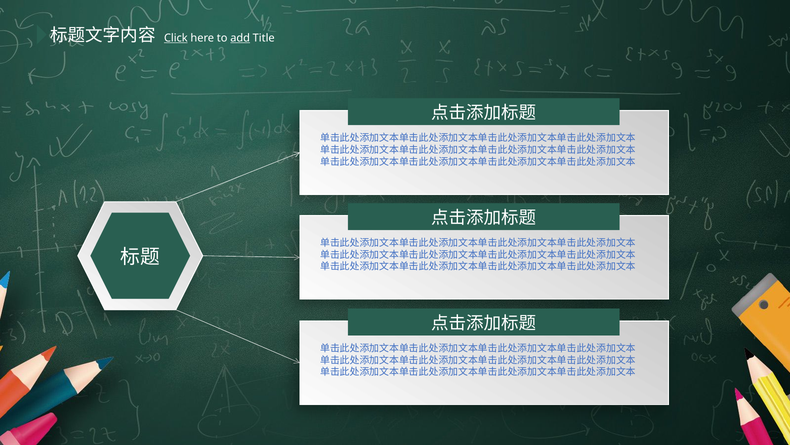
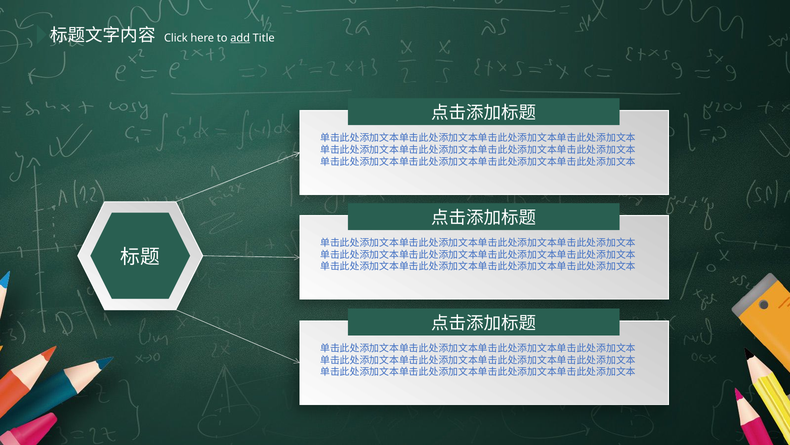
Click underline: present -> none (176, 38)
